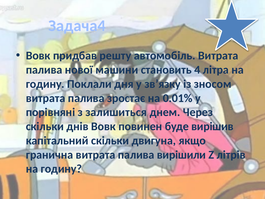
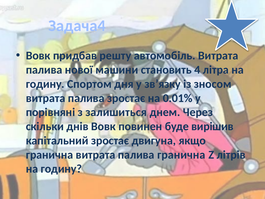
Поклали: Поклали -> Спортом (89, 84)
капітальний скільки: скільки -> зростає (110, 140)
палива вирішили: вирішили -> гранична (181, 155)
